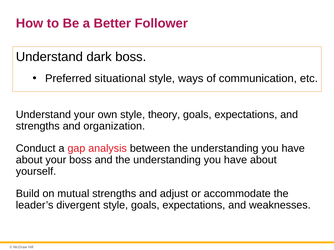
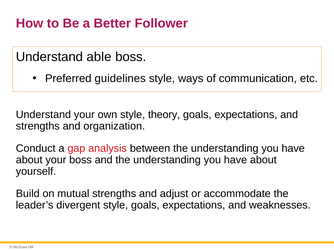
dark: dark -> able (99, 57)
situational: situational -> guidelines (120, 79)
